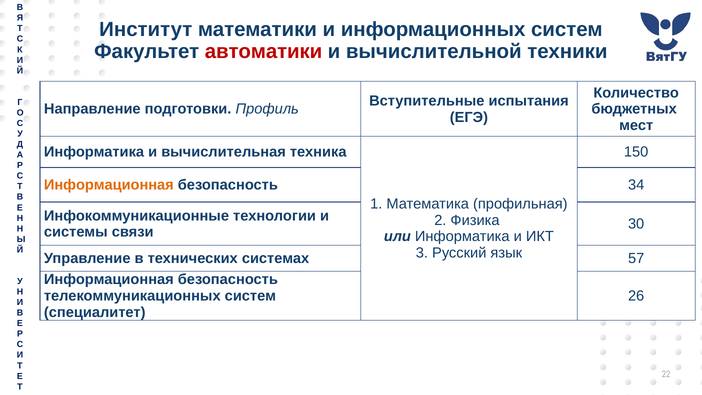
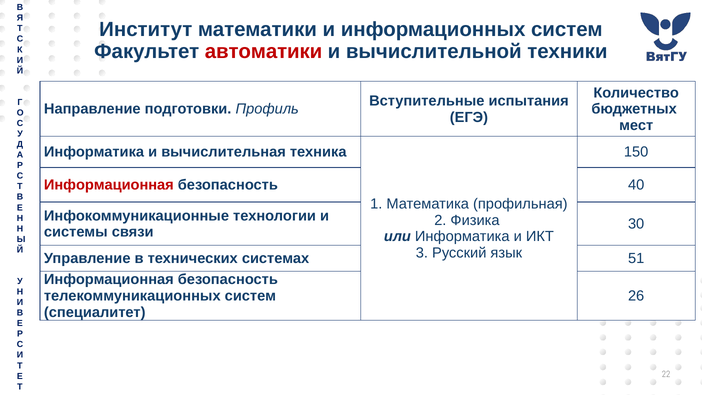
Информационная colour: orange -> red (109, 185)
34: 34 -> 40 (636, 185)
57: 57 -> 51 (636, 258)
